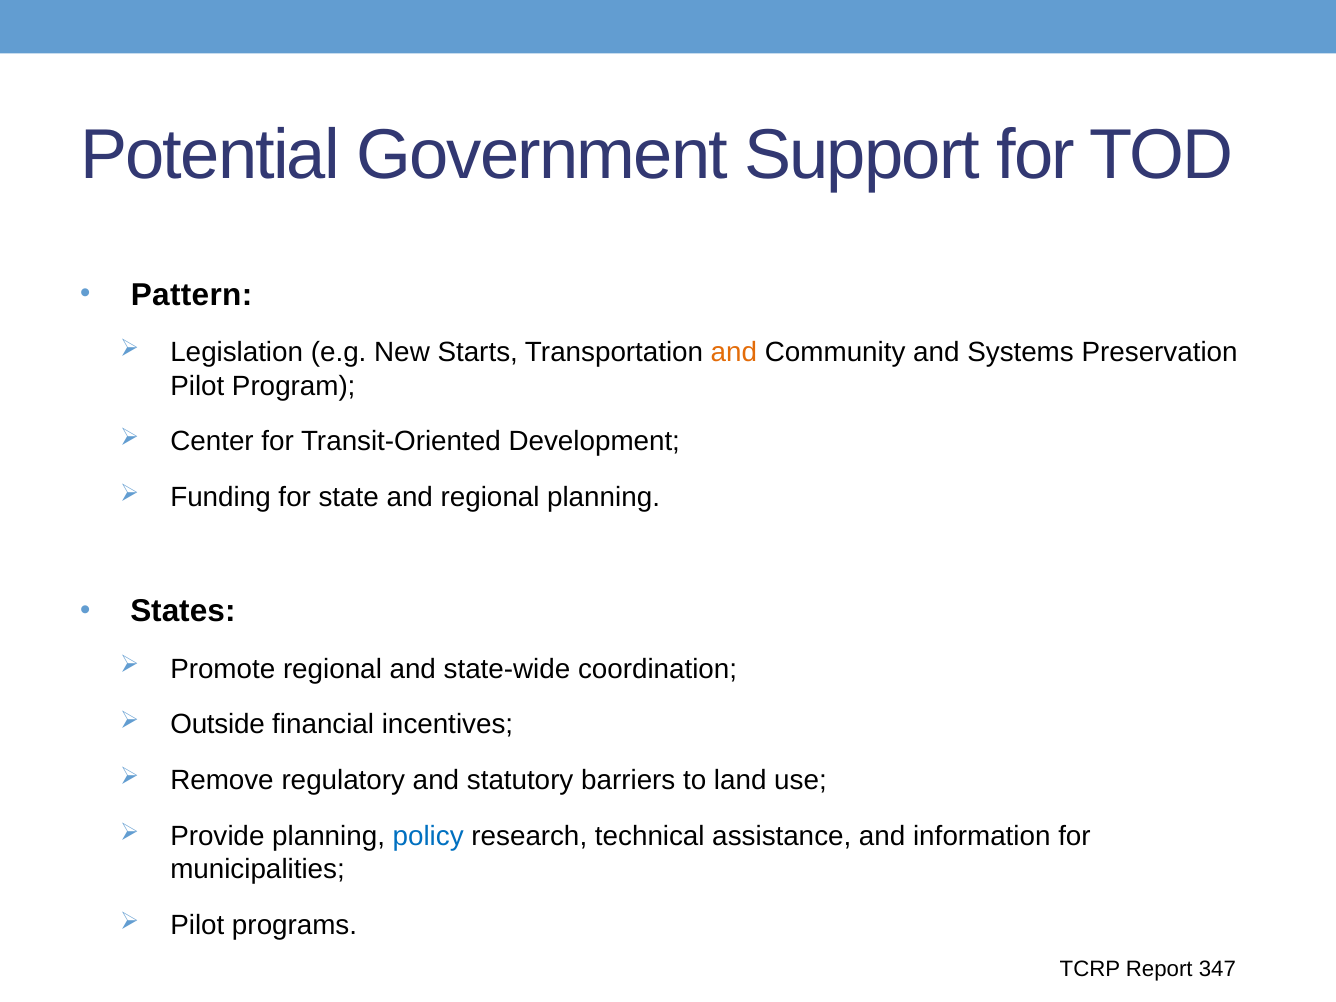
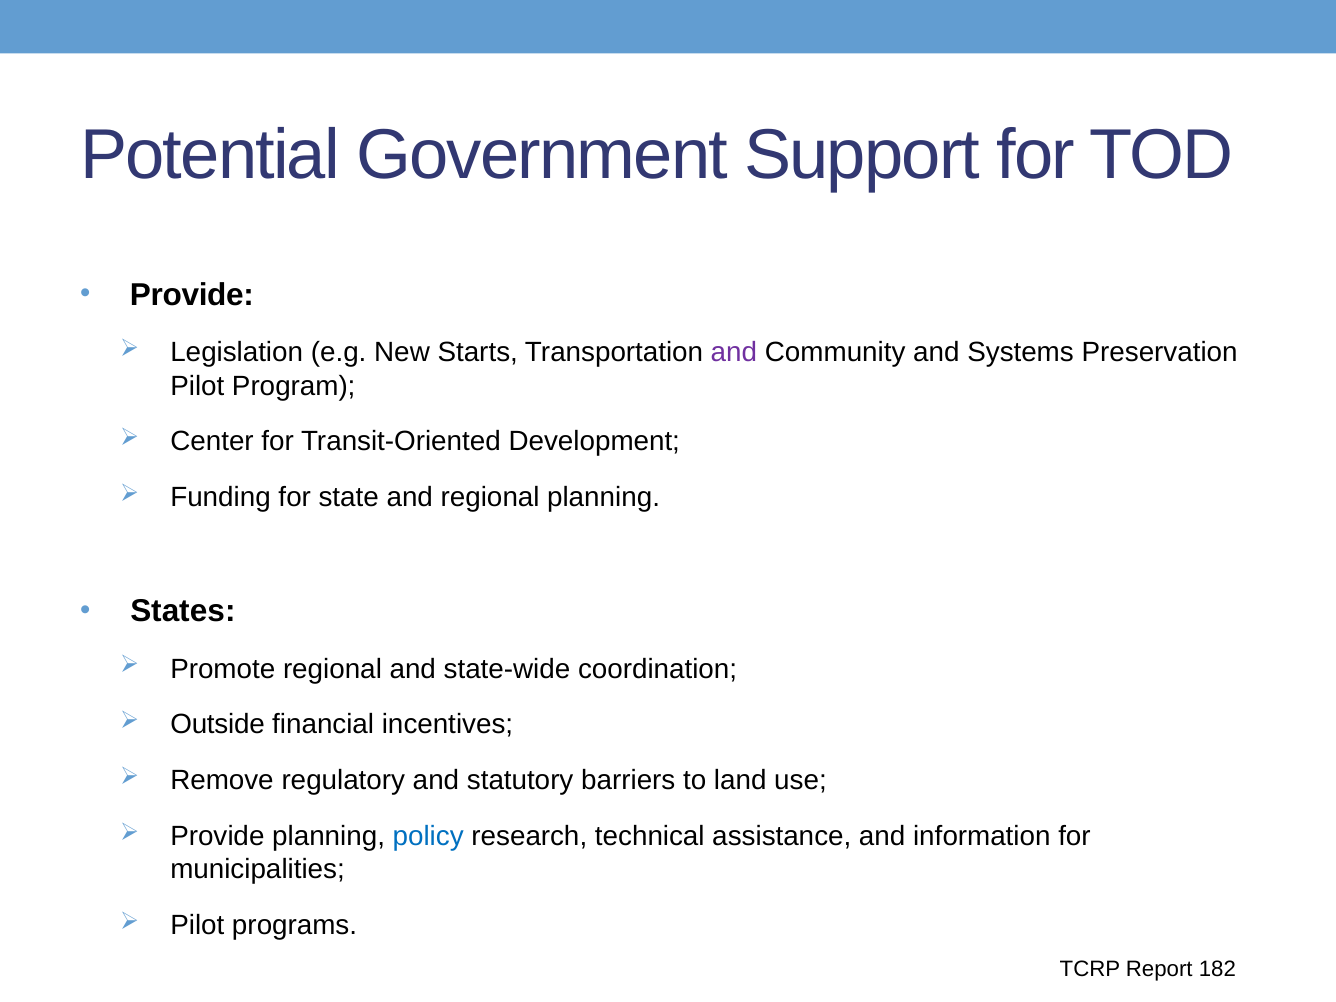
Pattern: Pattern -> Provide (192, 295)
and colour: orange -> purple (734, 353)
347: 347 -> 182 (1217, 969)
